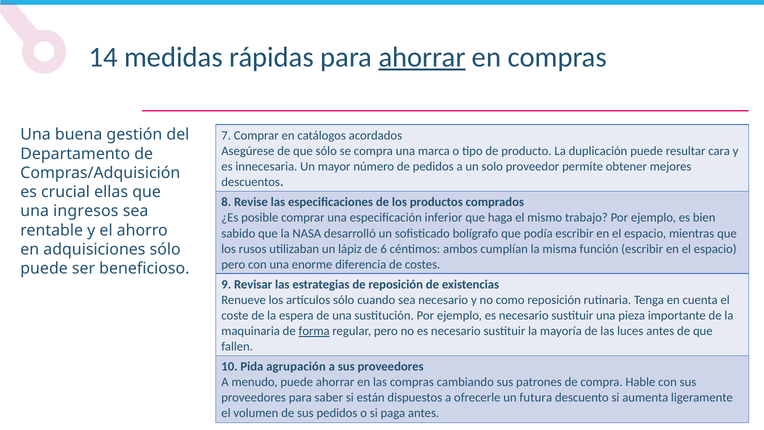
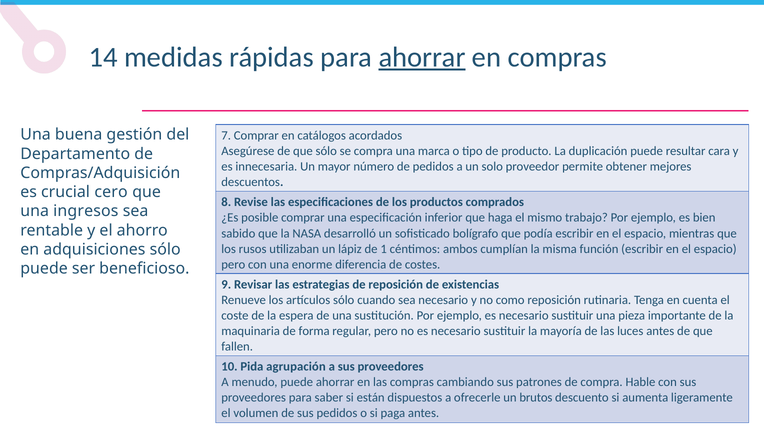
ellas: ellas -> cero (111, 192)
6: 6 -> 1 (384, 249)
forma underline: present -> none (314, 331)
futura: futura -> brutos (536, 397)
